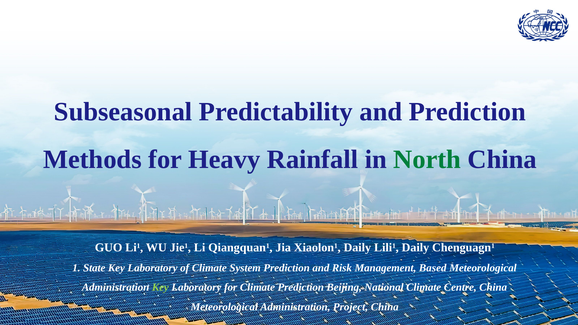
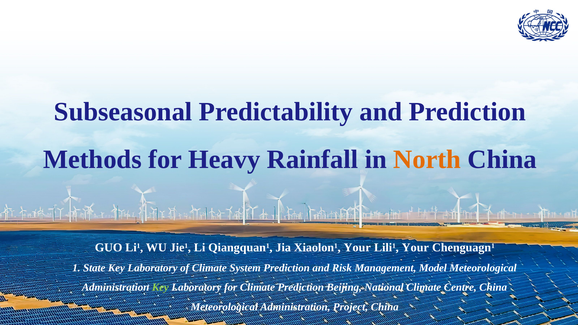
North colour: green -> orange (427, 159)
Xiaolon1 Daily: Daily -> Your (357, 248)
Lili1 Daily: Daily -> Your (415, 248)
Based: Based -> Model (433, 268)
